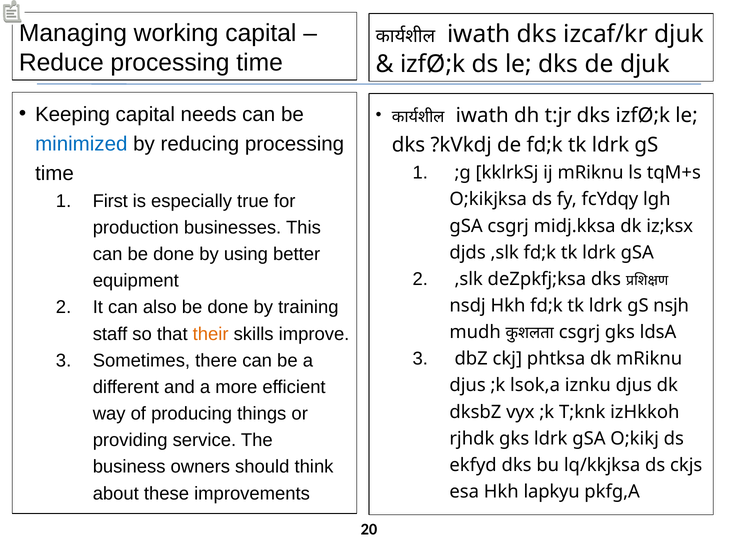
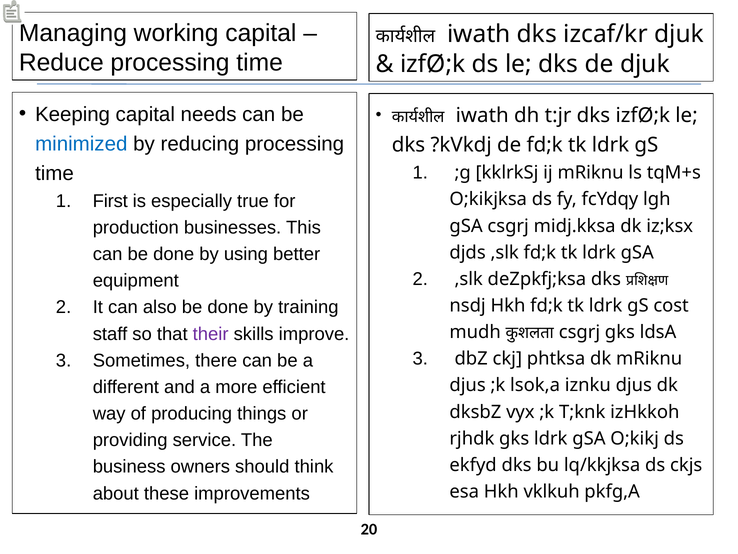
nsjh: nsjh -> cost (671, 305)
their colour: orange -> purple (211, 334)
lapkyu: lapkyu -> vklkuh (552, 491)
